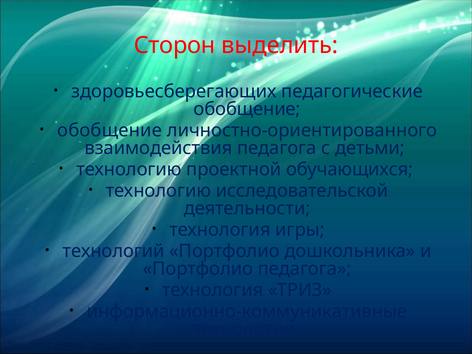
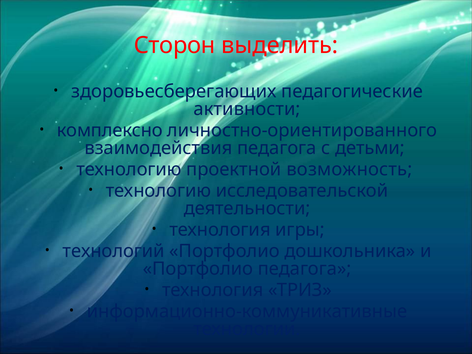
обобщение: обобщение -> активности (247, 109)
обобщение: обобщение -> комплексно (110, 130)
обучающихся: обучающихся -> возможность (349, 169)
